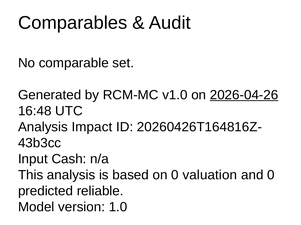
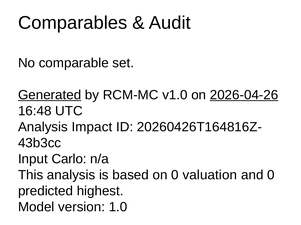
Generated underline: none -> present (50, 95)
Cash: Cash -> Carlo (69, 159)
reliable: reliable -> highest (100, 192)
